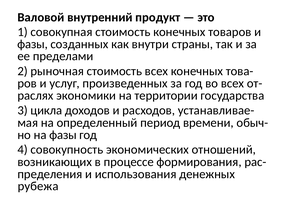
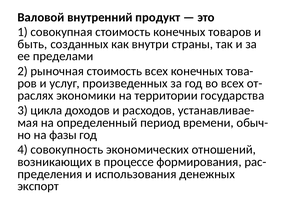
фазы: фазы -> быть (32, 44)
рубежа: рубежа -> экспорт (38, 187)
